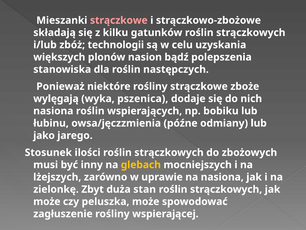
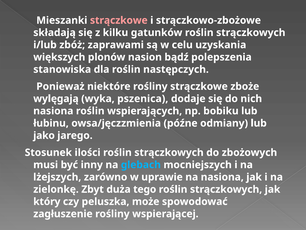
technologii: technologii -> zaprawami (116, 45)
glebach colour: yellow -> light blue (141, 164)
stan: stan -> tego (145, 189)
może: może -> który (47, 201)
